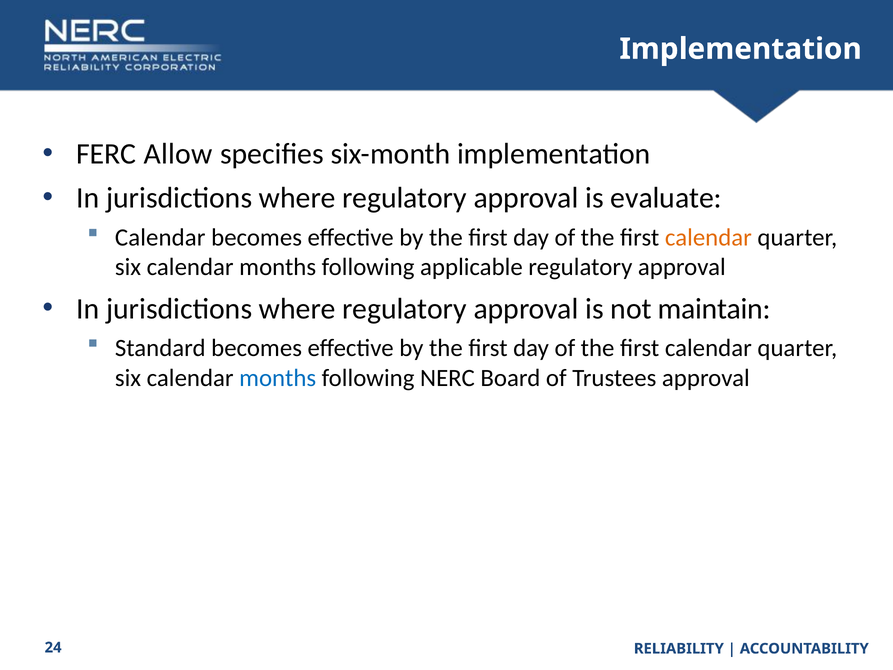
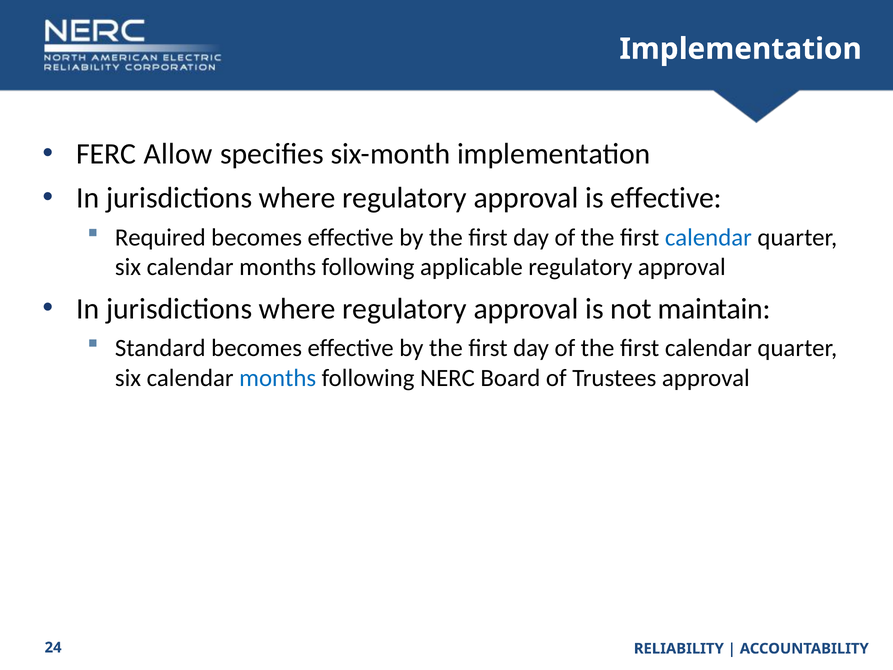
is evaluate: evaluate -> effective (666, 198)
Calendar: Calendar -> Required (160, 237)
calendar colour: orange -> blue (708, 237)
